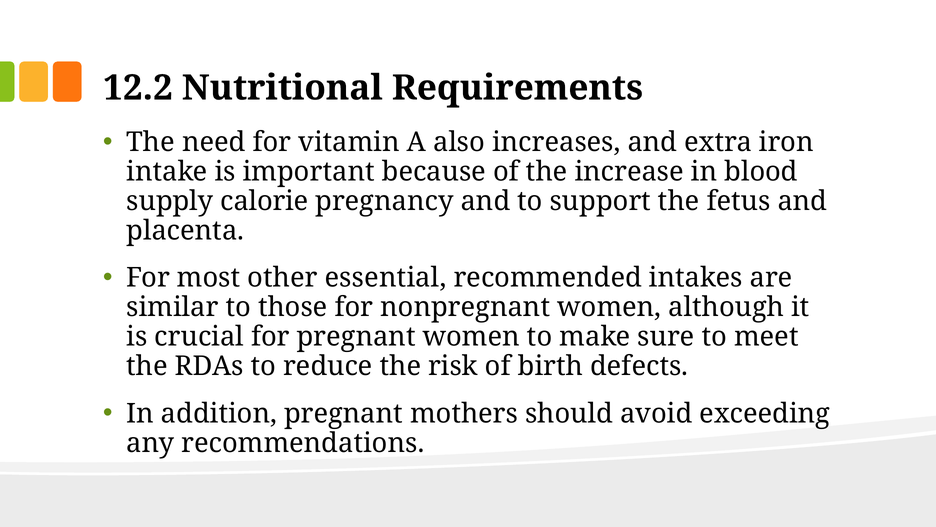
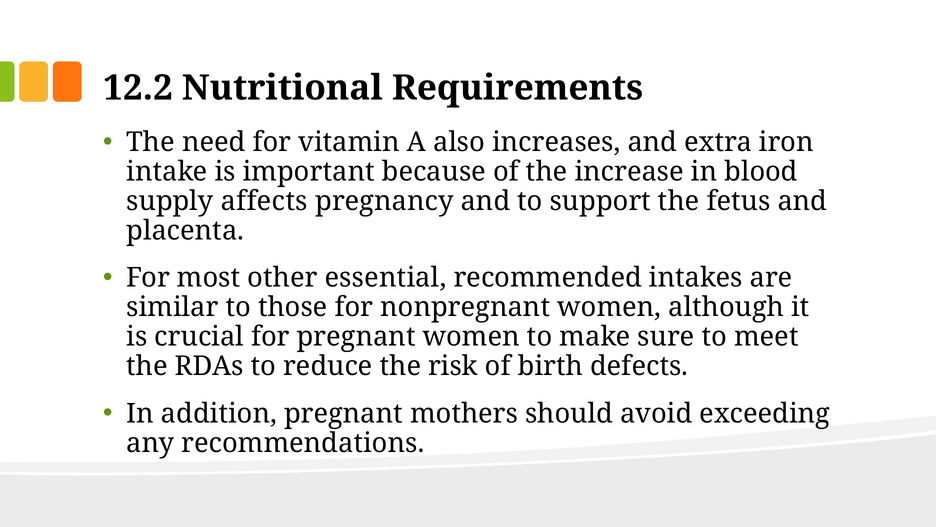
calorie: calorie -> affects (264, 201)
